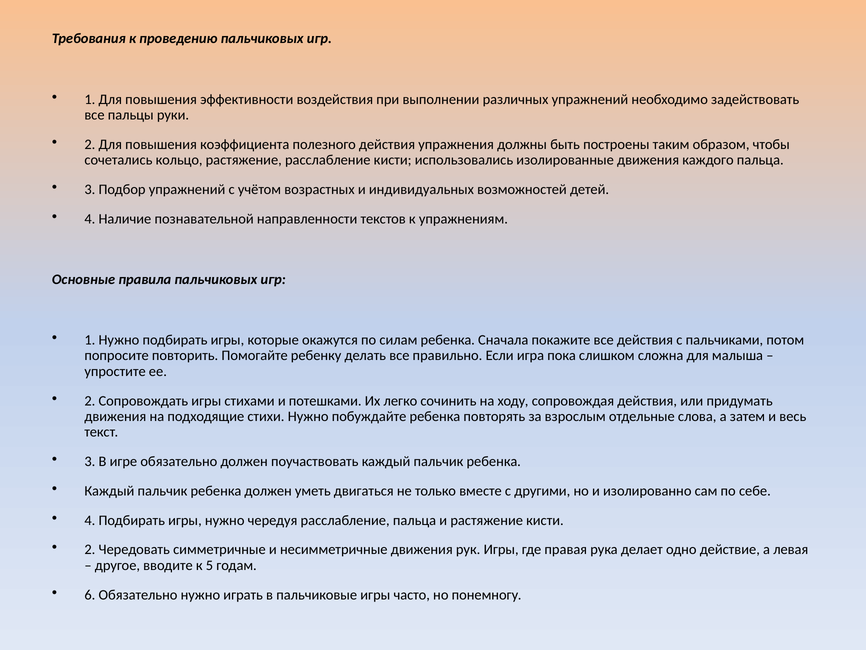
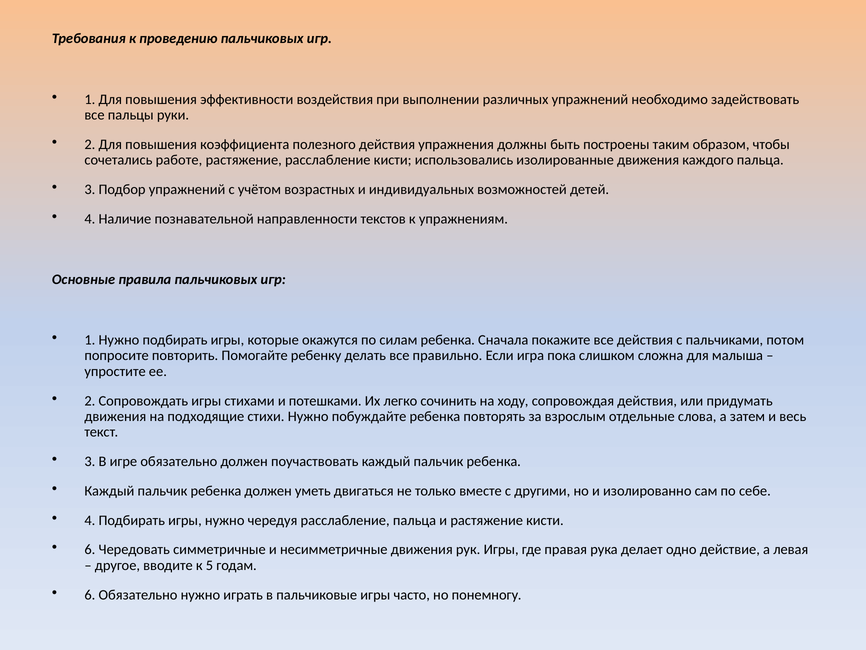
кольцо: кольцо -> работе (179, 160)
2: 2 -> 6 (90, 549)
